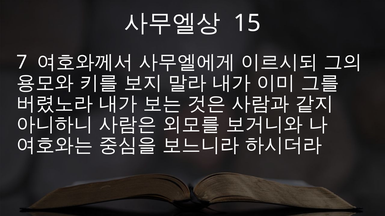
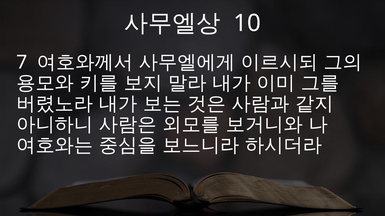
15: 15 -> 10 (247, 23)
